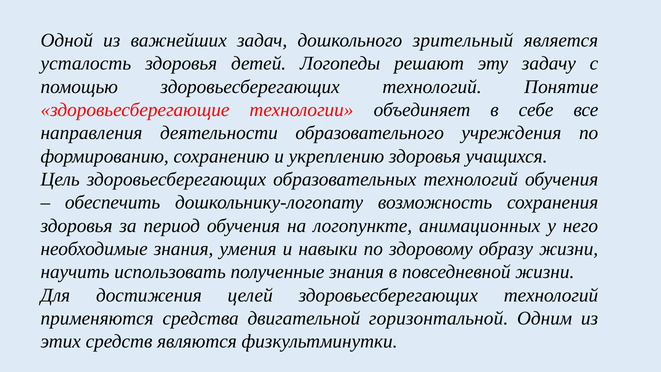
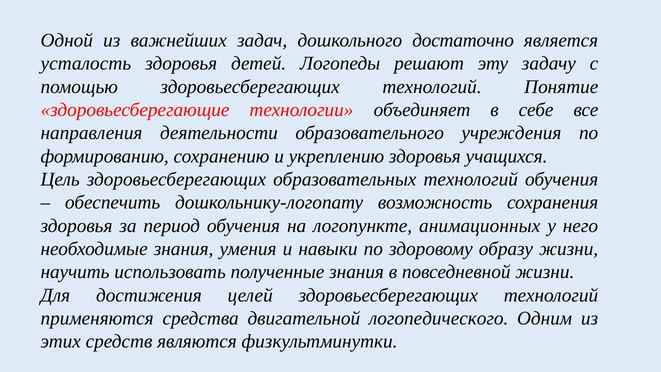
зрительный: зрительный -> достаточно (463, 40)
горизонтальной: горизонтальной -> логопедического (439, 318)
